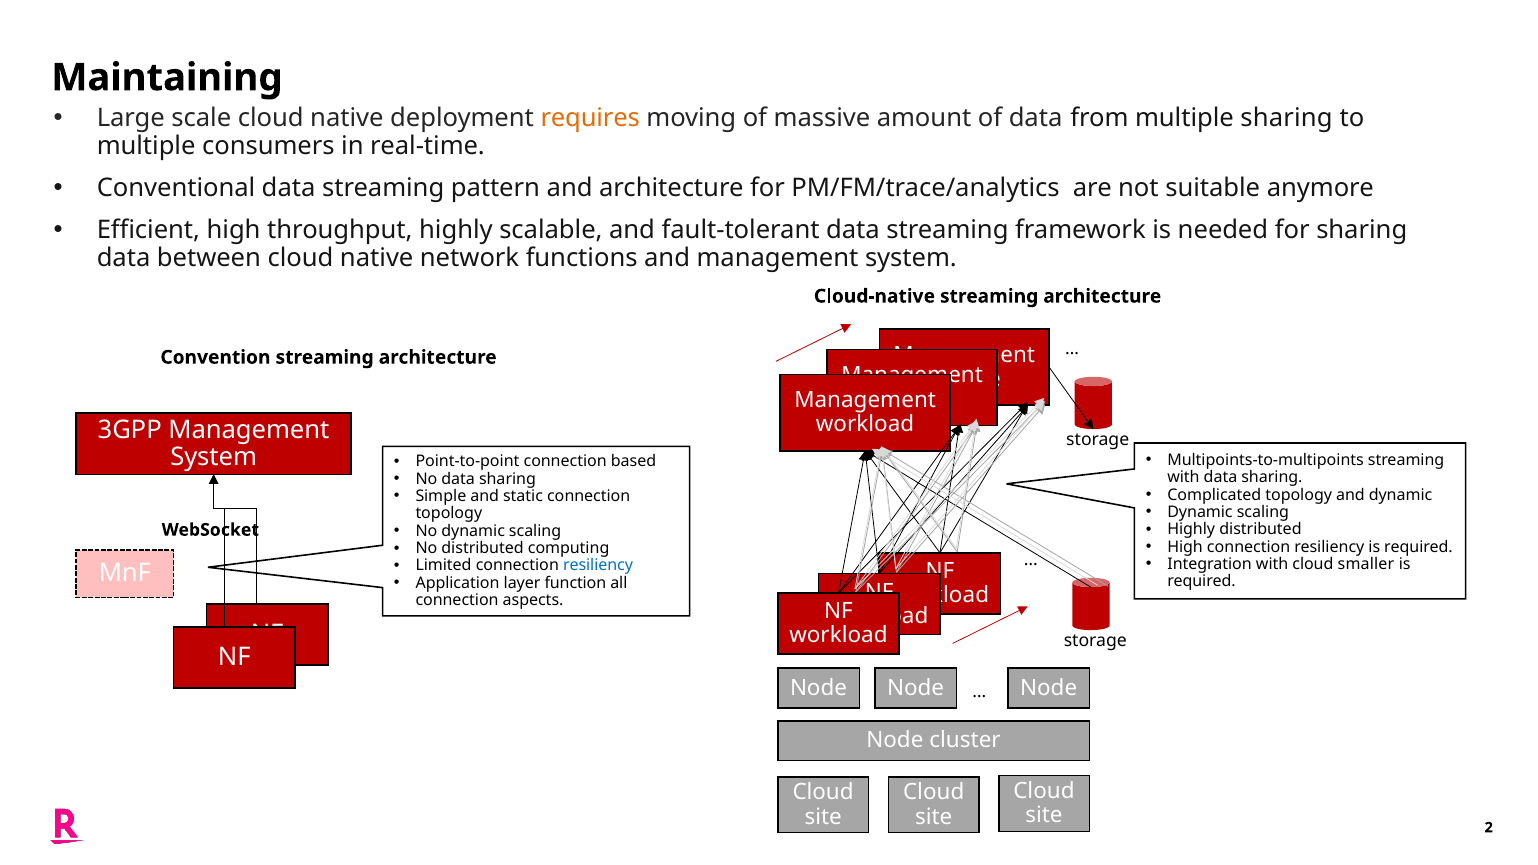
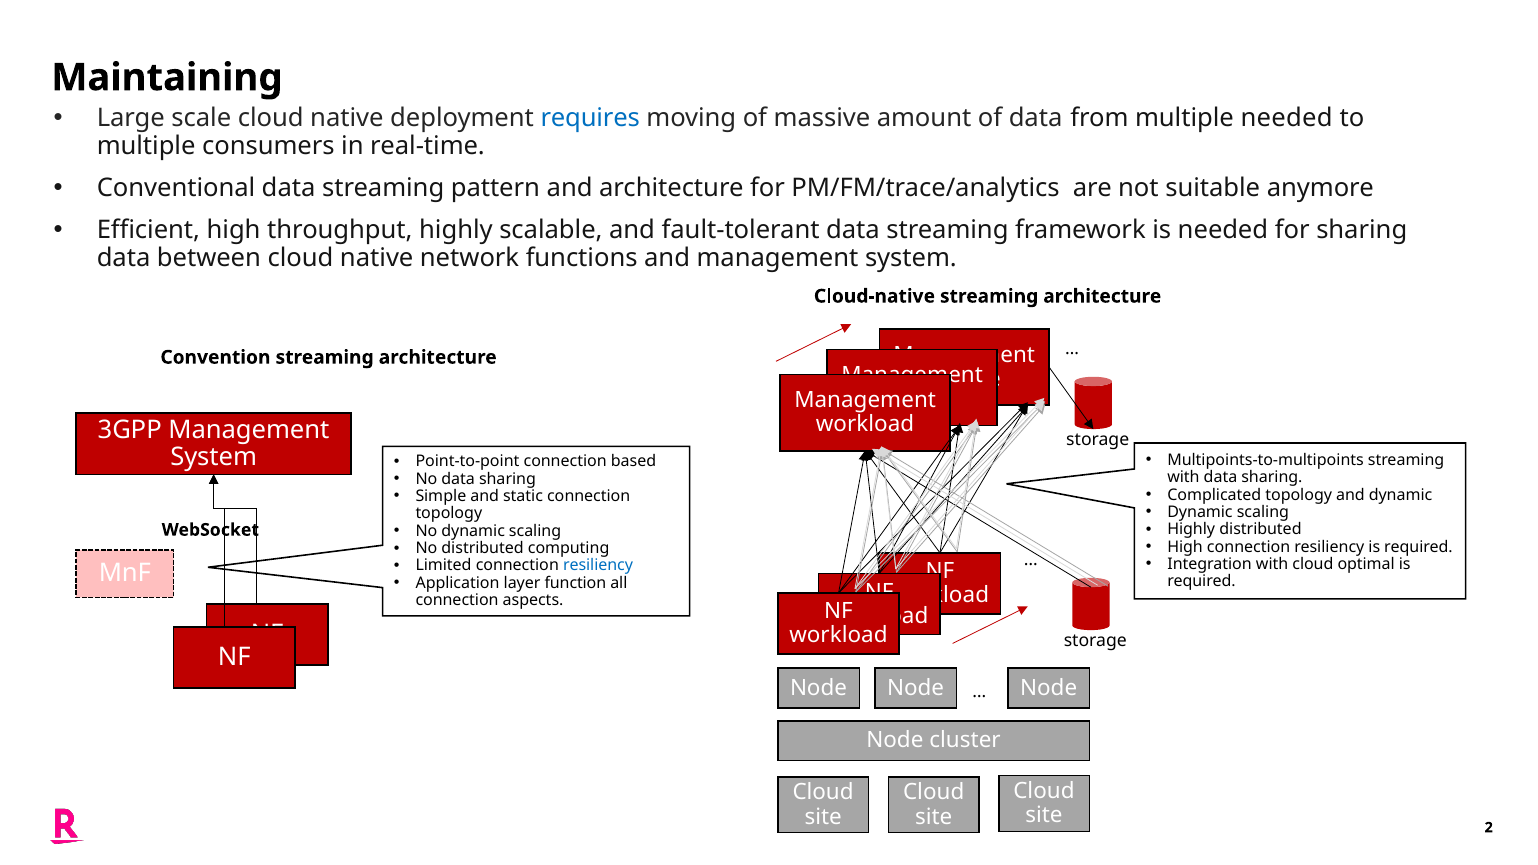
requires colour: orange -> blue (590, 118)
multiple sharing: sharing -> needed (1287, 118)
smaller: smaller -> optimal (1366, 564)
